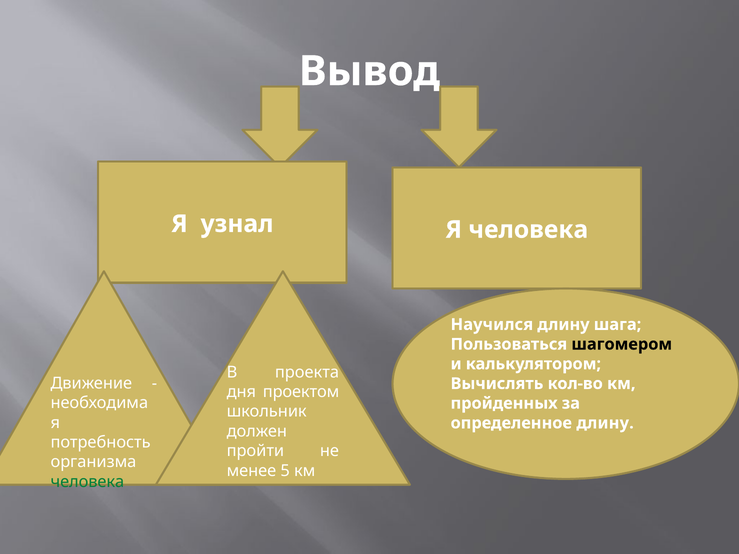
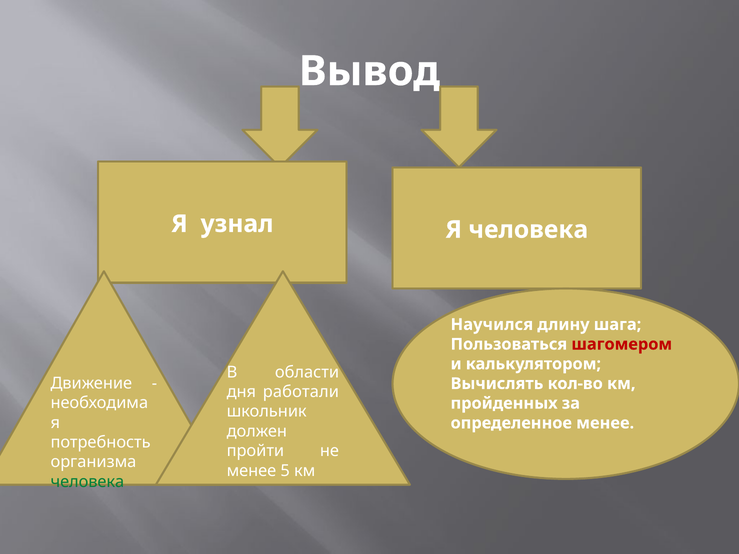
шагомером colour: black -> red (622, 344)
проекта: проекта -> области (307, 372)
проектом: проектом -> работали (301, 392)
определенное длину: длину -> менее (605, 423)
